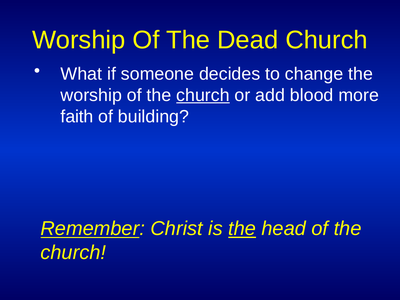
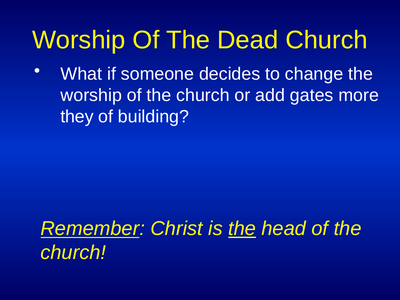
church underline: present -> none (203, 95)
blood: blood -> gates (312, 95)
faith: faith -> they (77, 117)
